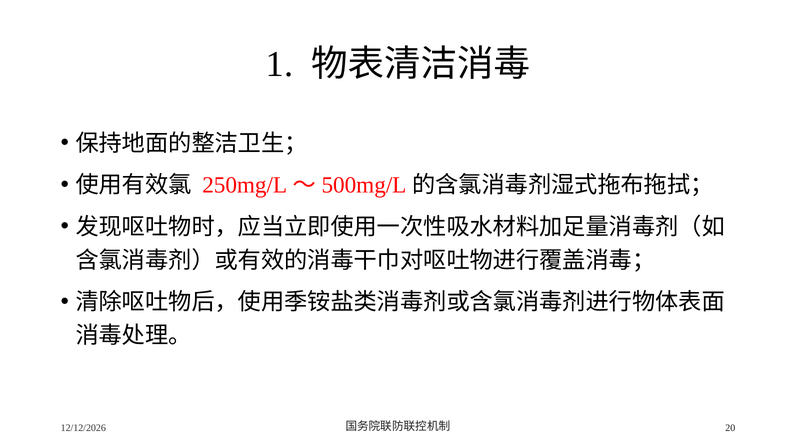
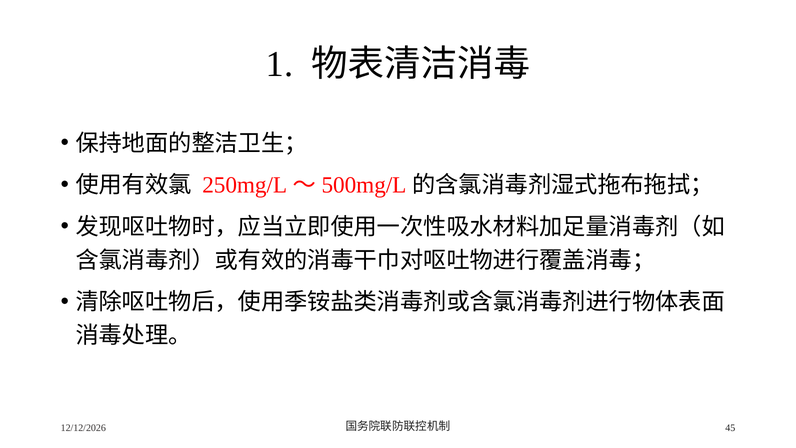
20: 20 -> 45 (730, 428)
